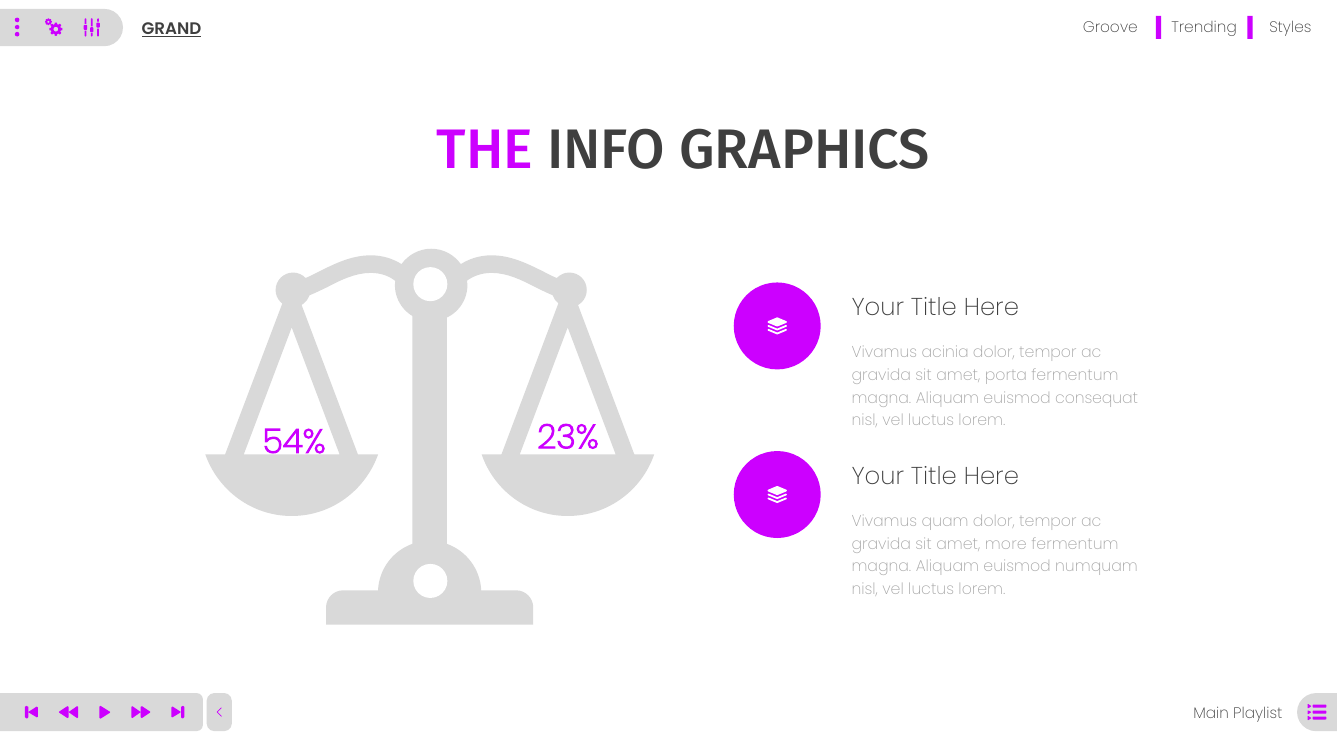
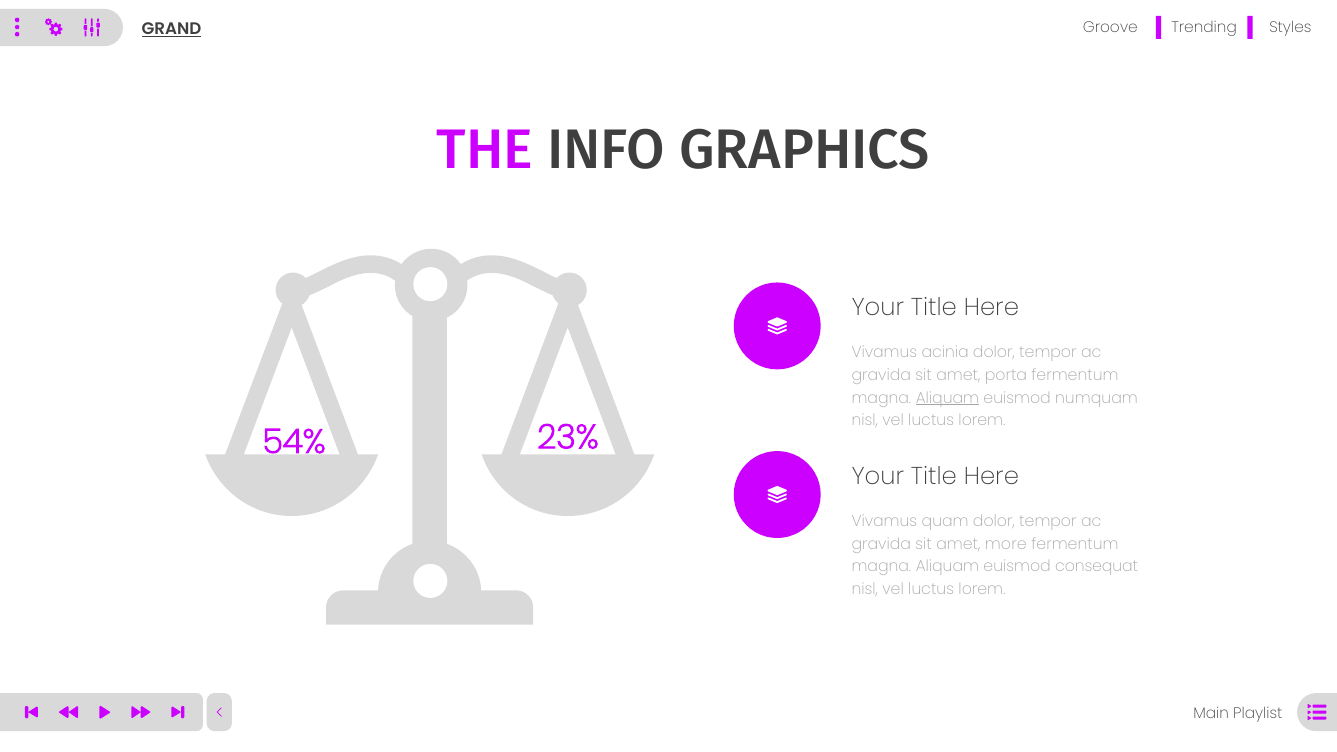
Aliquam underline: none -> present (947, 398)
consequat: consequat -> numquam (1096, 398)
numquam: numquam -> consequat (1097, 567)
